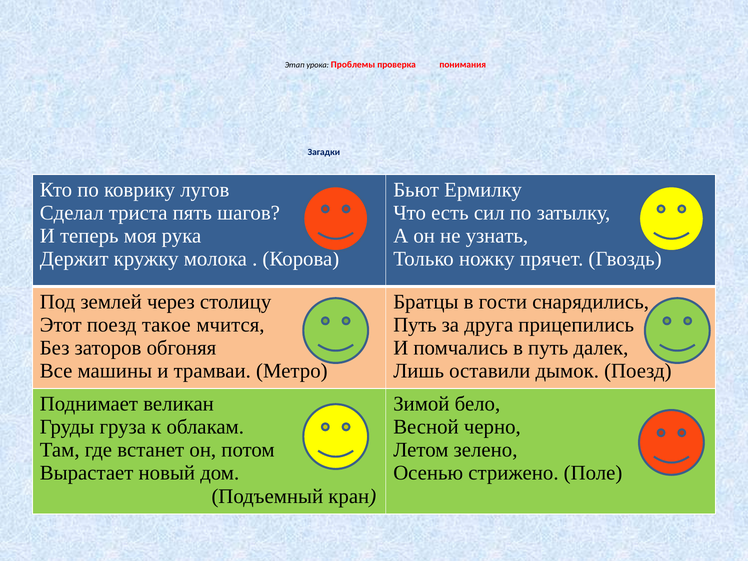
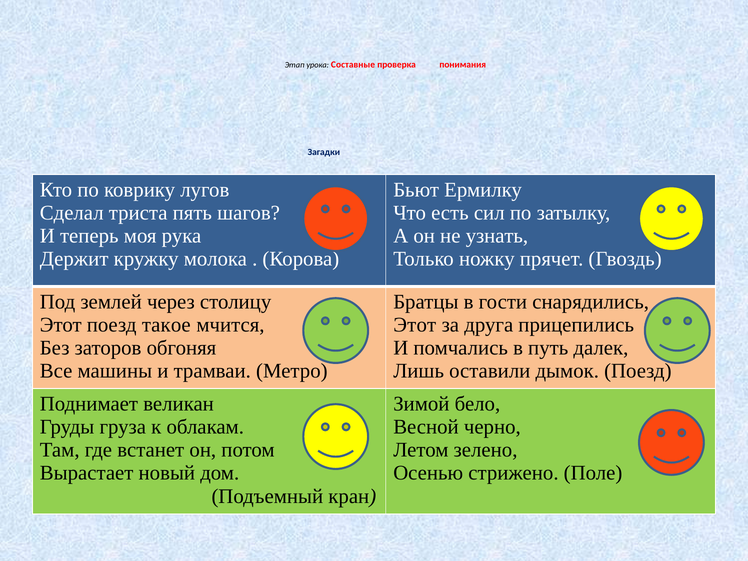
Проблемы: Проблемы -> Составные (353, 65)
Путь: Путь -> Этот (415, 325)
